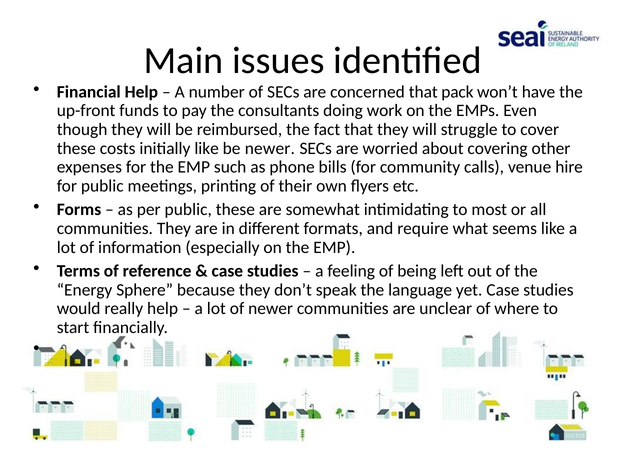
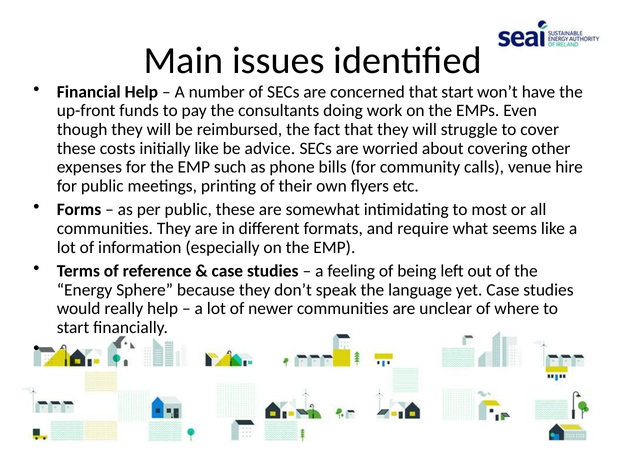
that pack: pack -> start (457, 92)
be newer: newer -> advice (270, 148)
